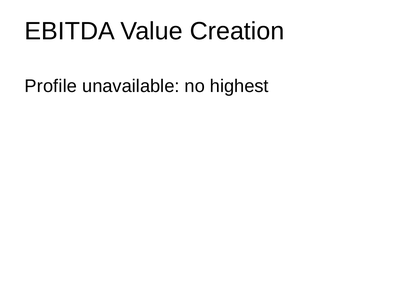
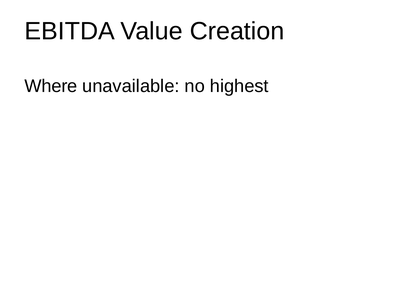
Profile: Profile -> Where (51, 86)
